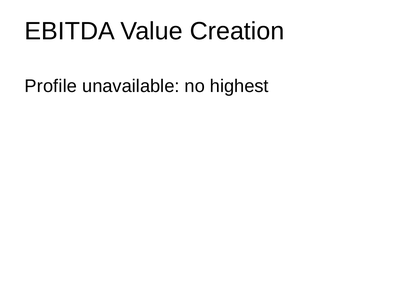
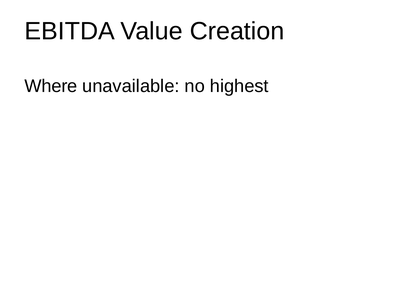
Profile: Profile -> Where (51, 86)
